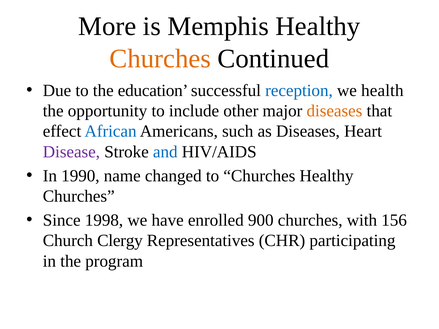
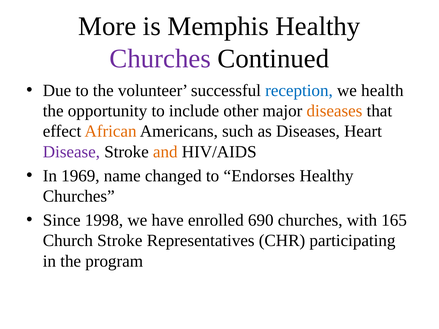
Churches colour: orange -> purple (160, 59)
education: education -> volunteer (153, 90)
African colour: blue -> orange (111, 131)
and colour: blue -> orange (165, 152)
1990: 1990 -> 1969 (80, 176)
to Churches: Churches -> Endorses (259, 176)
900: 900 -> 690 (261, 220)
156: 156 -> 165 (394, 220)
Church Clergy: Clergy -> Stroke (120, 241)
